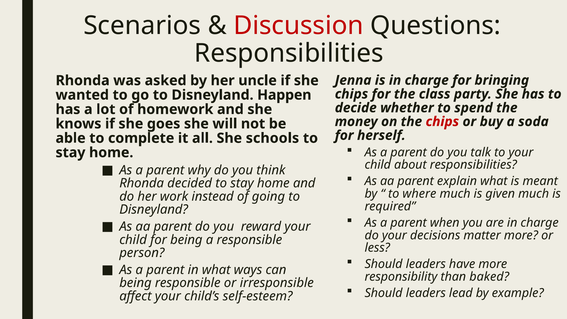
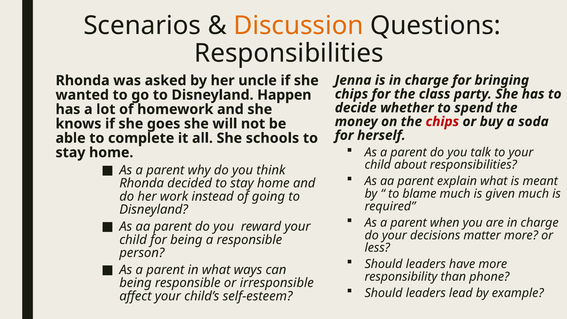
Discussion colour: red -> orange (298, 25)
where: where -> blame (419, 194)
baked: baked -> phone (489, 277)
